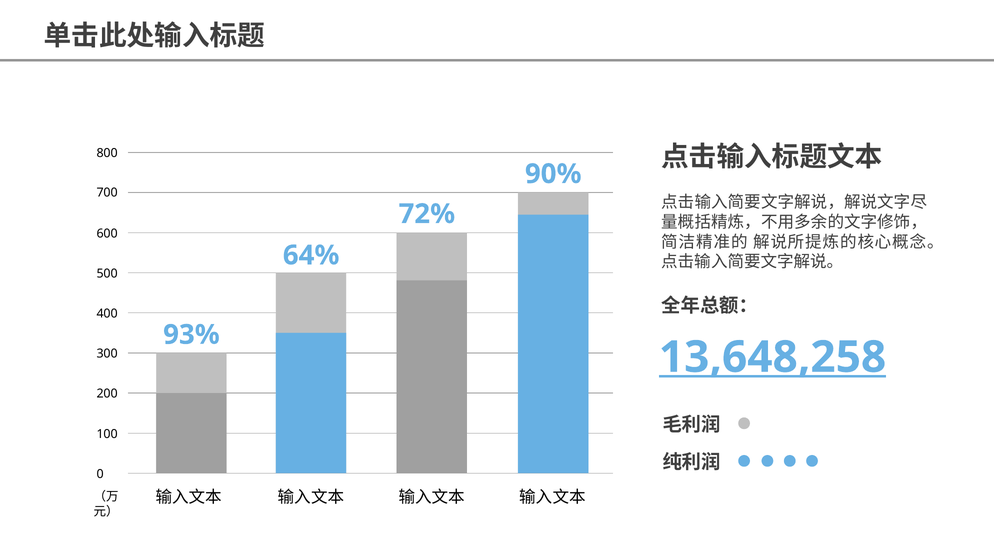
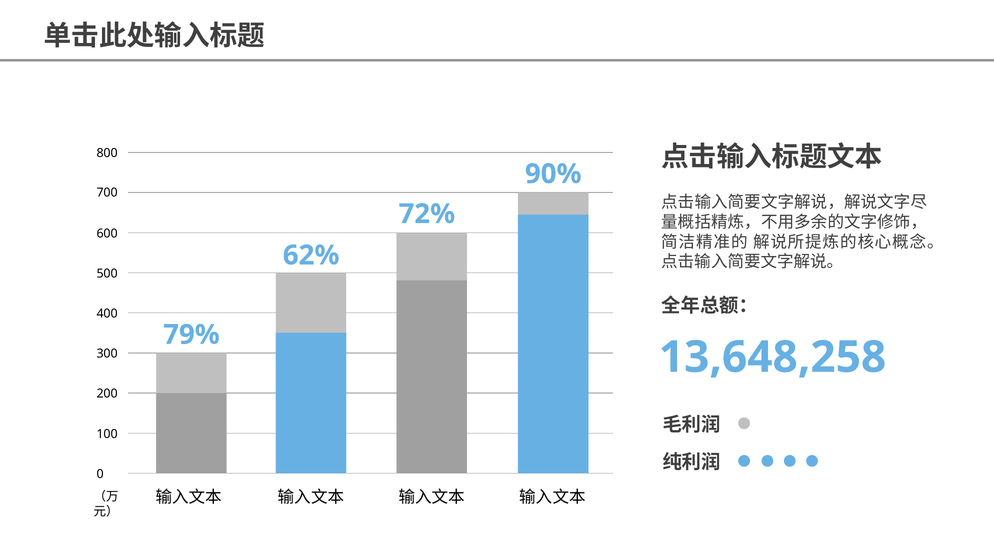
64%: 64% -> 62% (311, 255)
93%: 93% -> 79% (191, 335)
13,648,258 underline: present -> none (773, 357)
